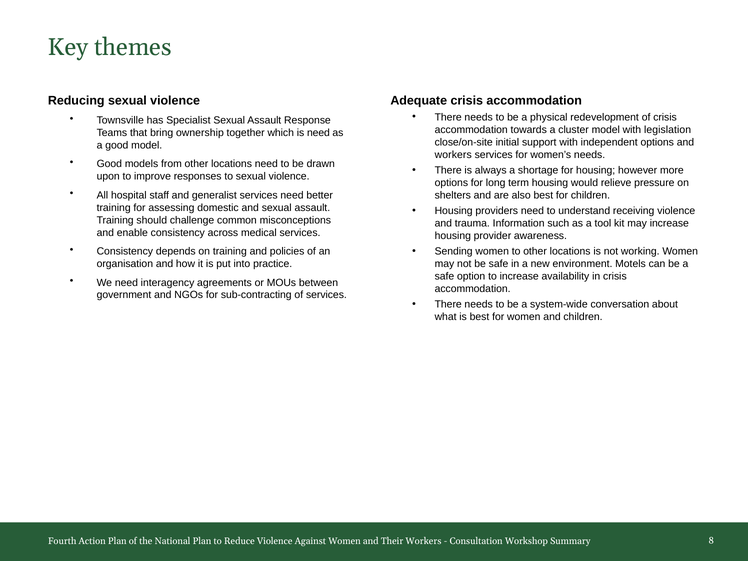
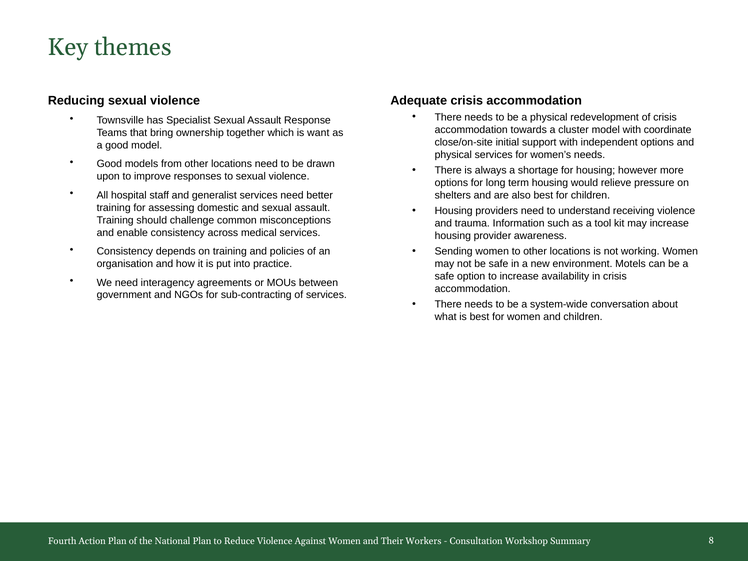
legislation: legislation -> coordinate (668, 130)
is need: need -> want (318, 133)
workers: workers -> physical (453, 155)
